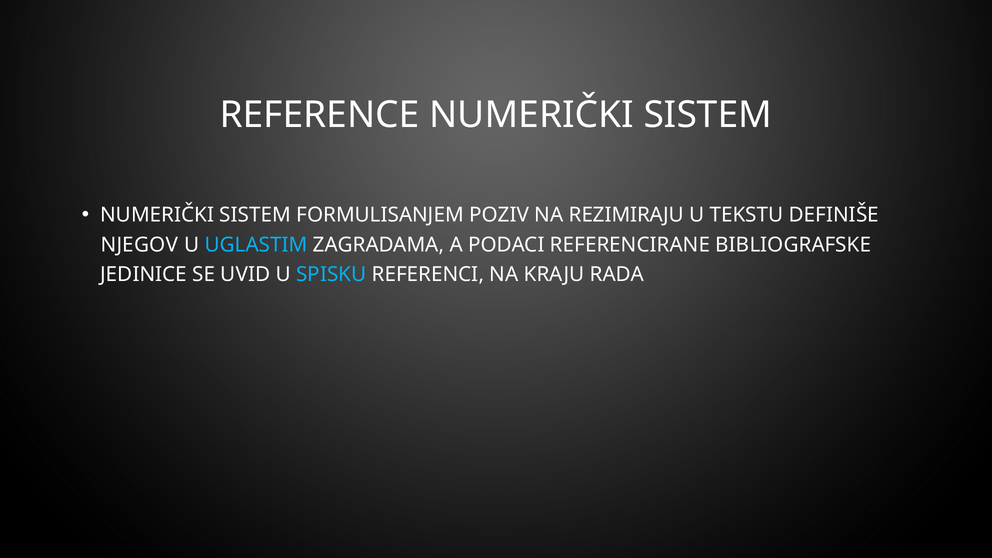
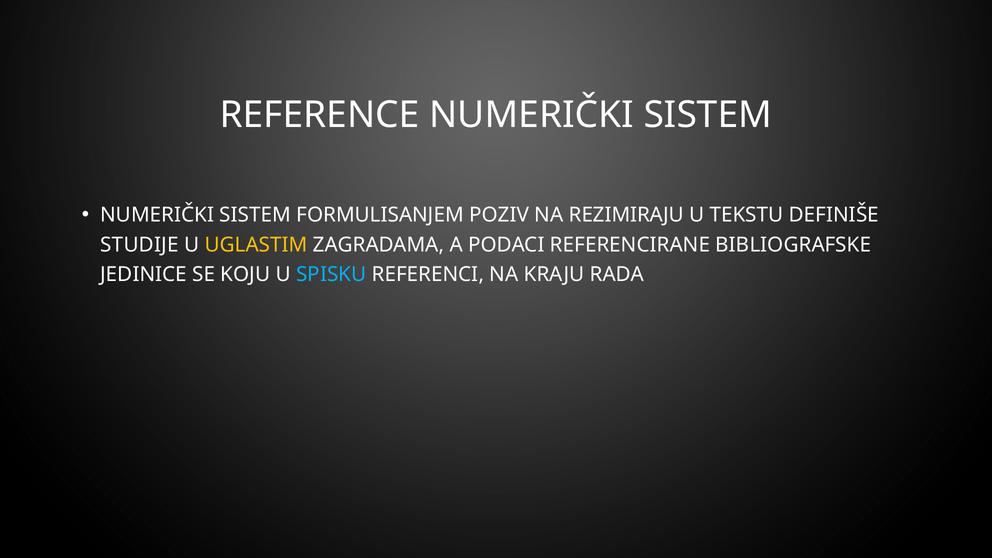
NJEGOV: NJEGOV -> STUDIJE (139, 245)
UGLASTIM colour: light blue -> yellow (256, 245)
UVID: UVID -> KOJU (245, 275)
